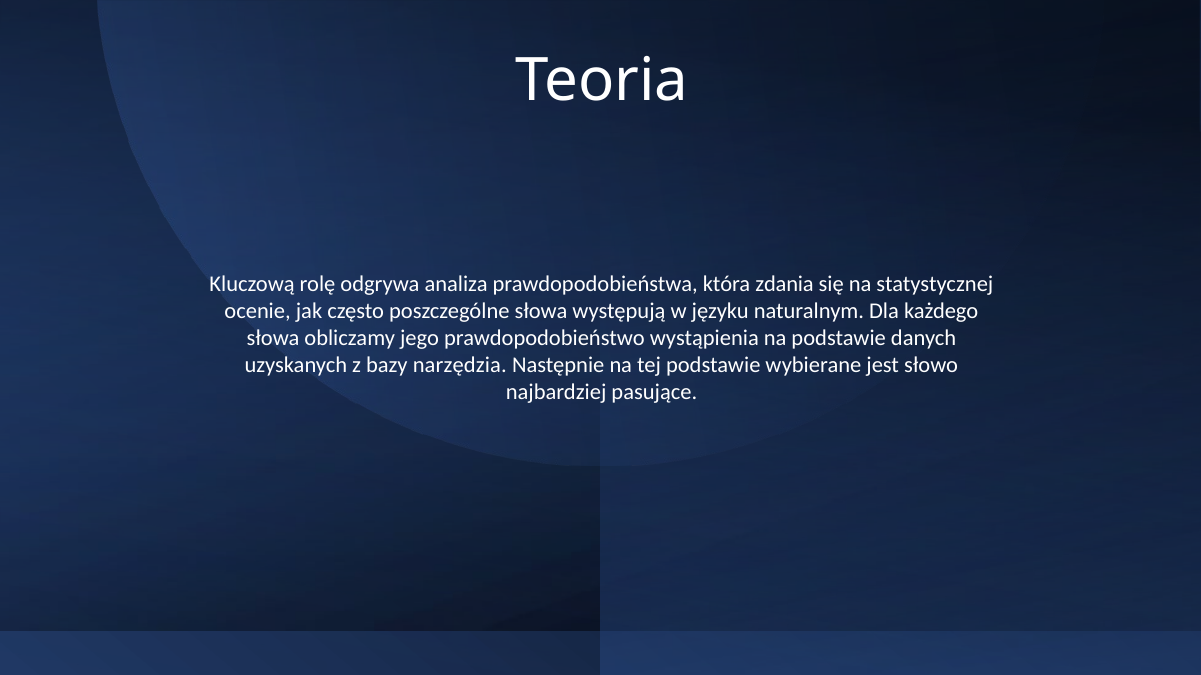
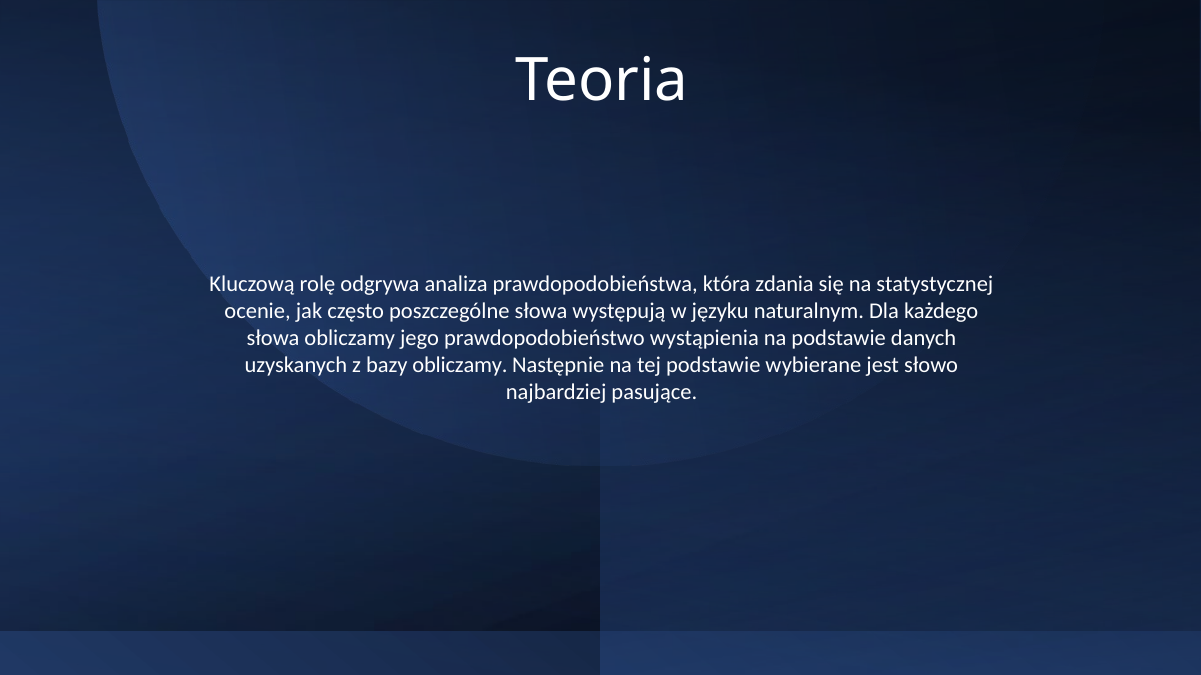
bazy narzędzia: narzędzia -> obliczamy (460, 366)
